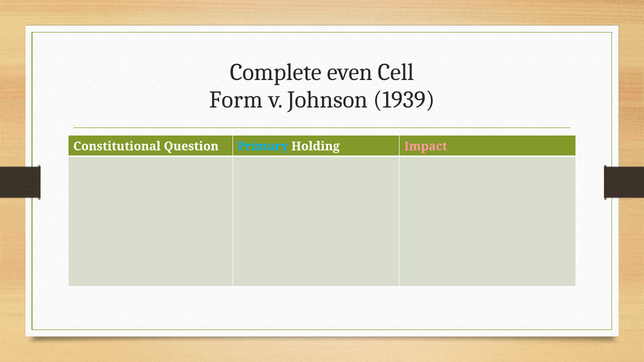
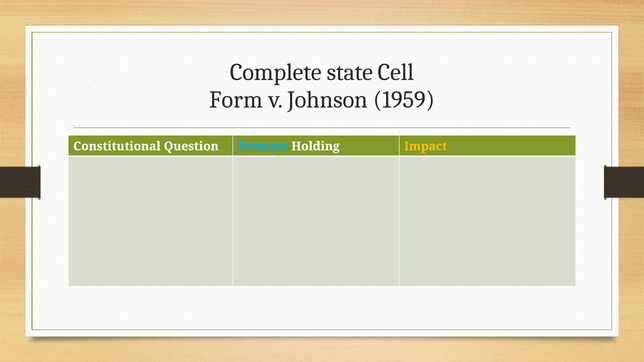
even: even -> state (350, 72)
1939: 1939 -> 1959 (404, 100)
Impact colour: pink -> yellow (426, 146)
